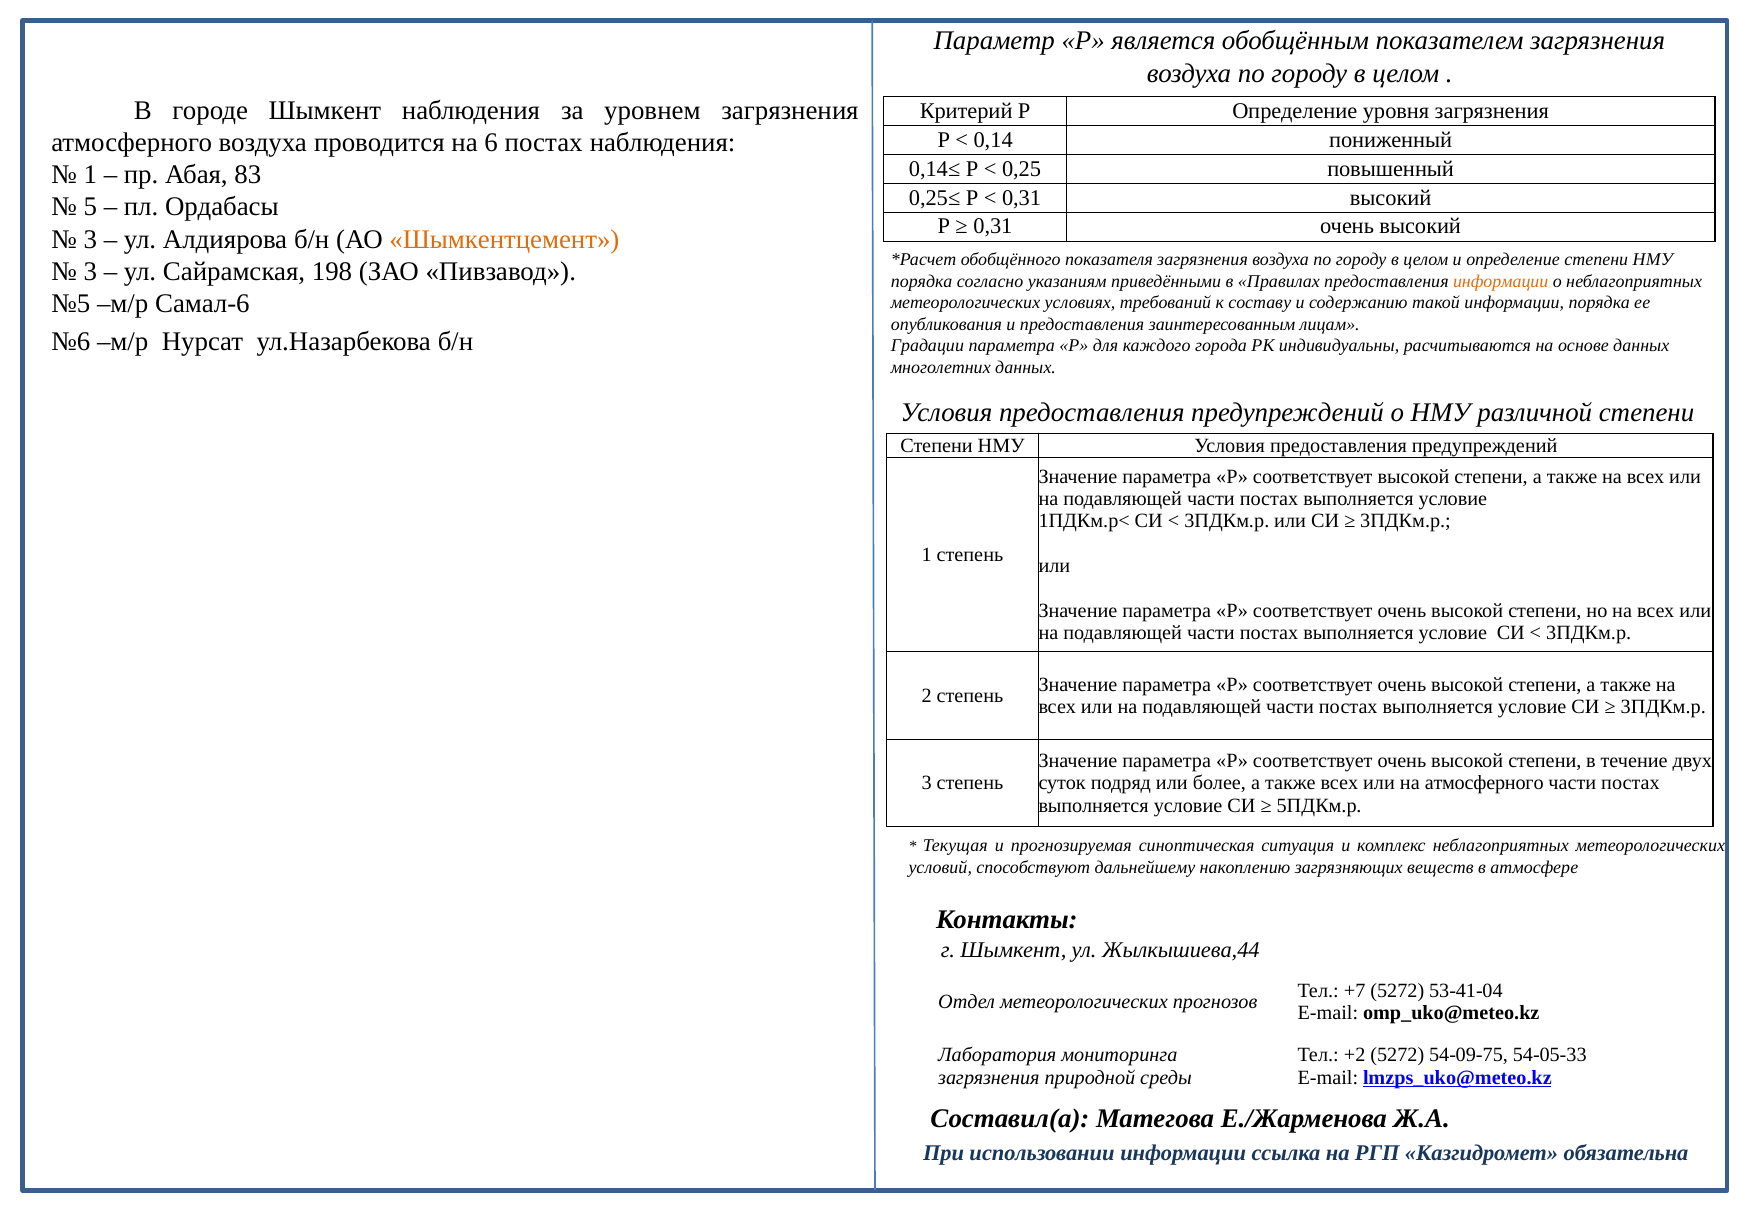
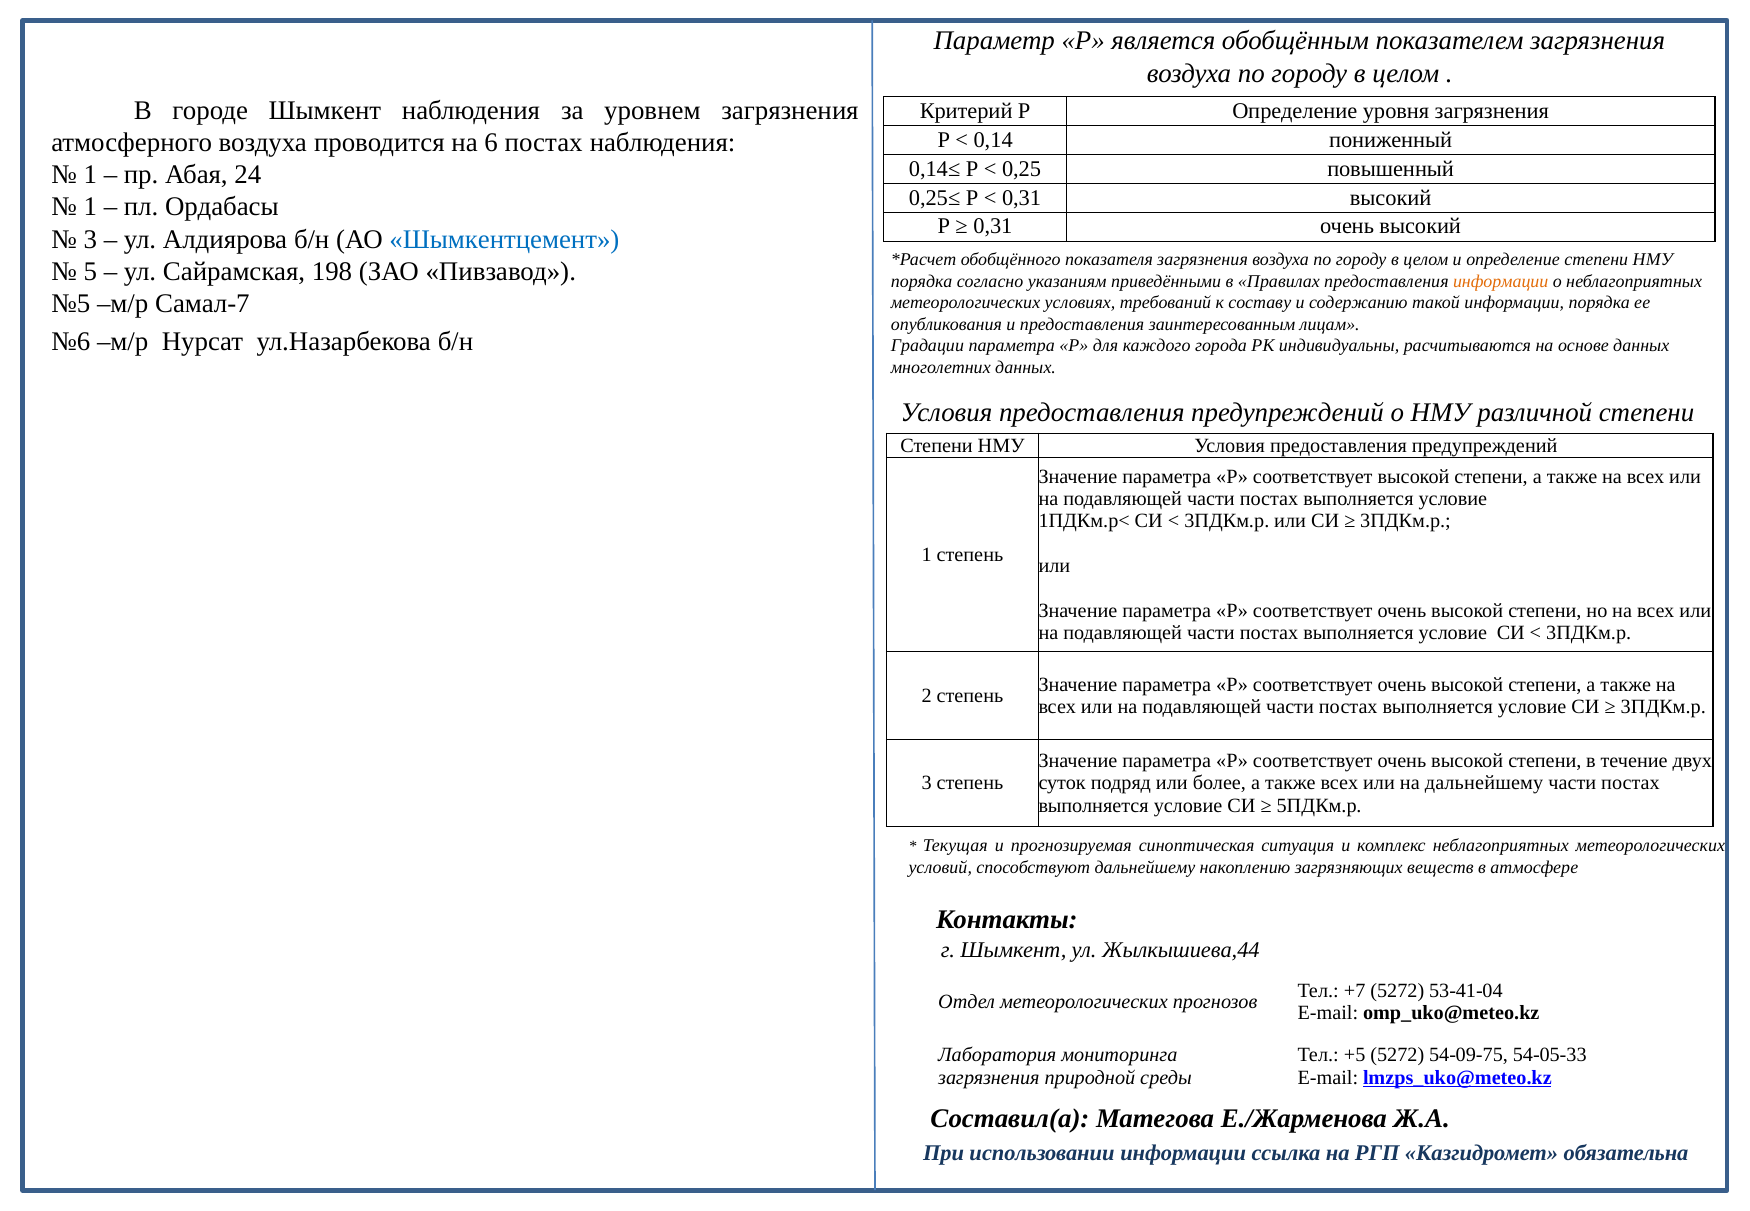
83: 83 -> 24 (248, 175)
5: 5 -> 1 (90, 207)
Шымкентцемент colour: orange -> blue (504, 239)
3: 3 -> 5 (90, 272)
Самал-6: Самал-6 -> Самал-7 (202, 304)
на атмосферного: атмосферного -> дальнейшему (1484, 784)
+2: +2 -> +5 (1355, 1056)
